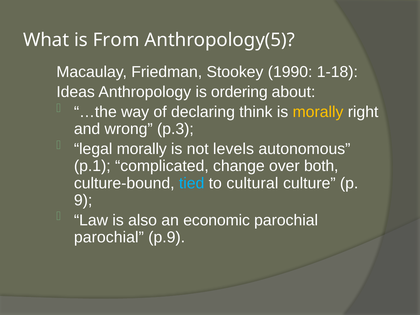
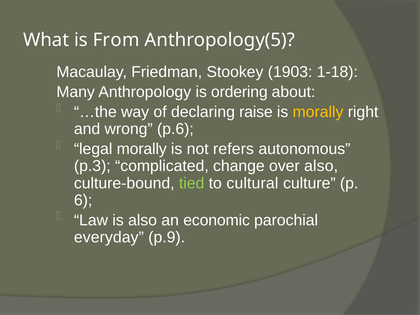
1990: 1990 -> 1903 (290, 72)
Ideas: Ideas -> Many (76, 92)
think: think -> raise (256, 112)
p.3: p.3 -> p.6 (175, 129)
levels: levels -> refers (233, 149)
p.1: p.1 -> p.3 (92, 166)
over both: both -> also (321, 166)
tied colour: light blue -> light green (192, 183)
9: 9 -> 6 (83, 200)
parochial: parochial -> everyday (109, 237)
